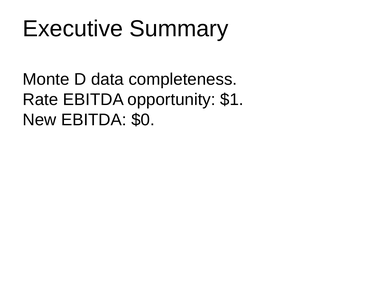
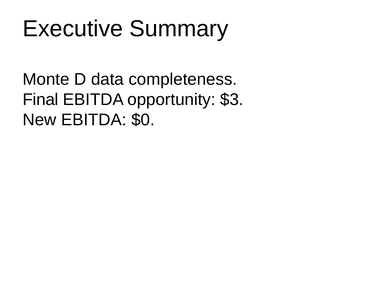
Rate: Rate -> Final (41, 100)
$1: $1 -> $3 (232, 100)
